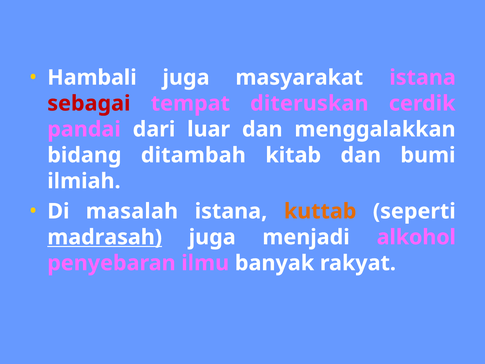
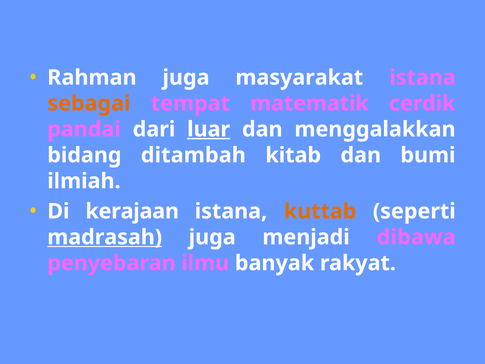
Hambali: Hambali -> Rahman (92, 77)
sebagai colour: red -> orange (89, 103)
diteruskan: diteruskan -> matematik (309, 103)
luar underline: none -> present (209, 129)
masalah: masalah -> kerajaan (132, 211)
alkohol: alkohol -> dibawa (416, 237)
